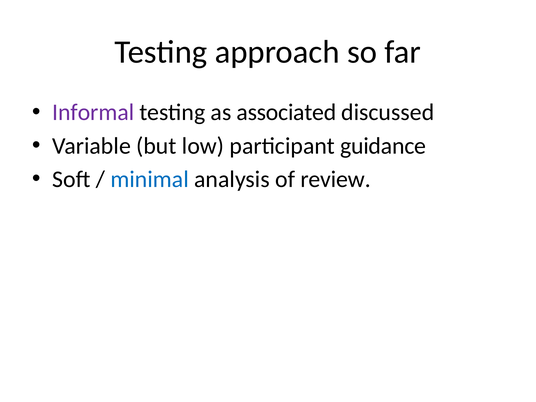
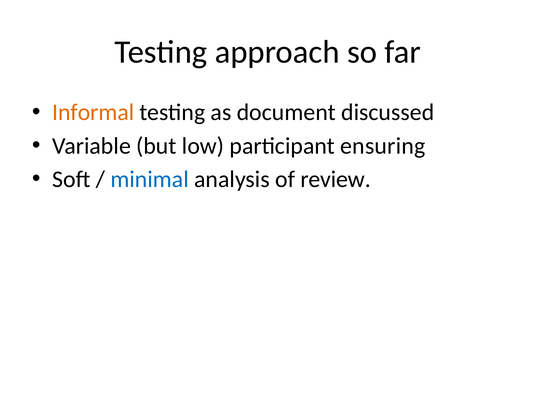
Informal colour: purple -> orange (93, 112)
associated: associated -> document (286, 112)
guidance: guidance -> ensuring (383, 146)
